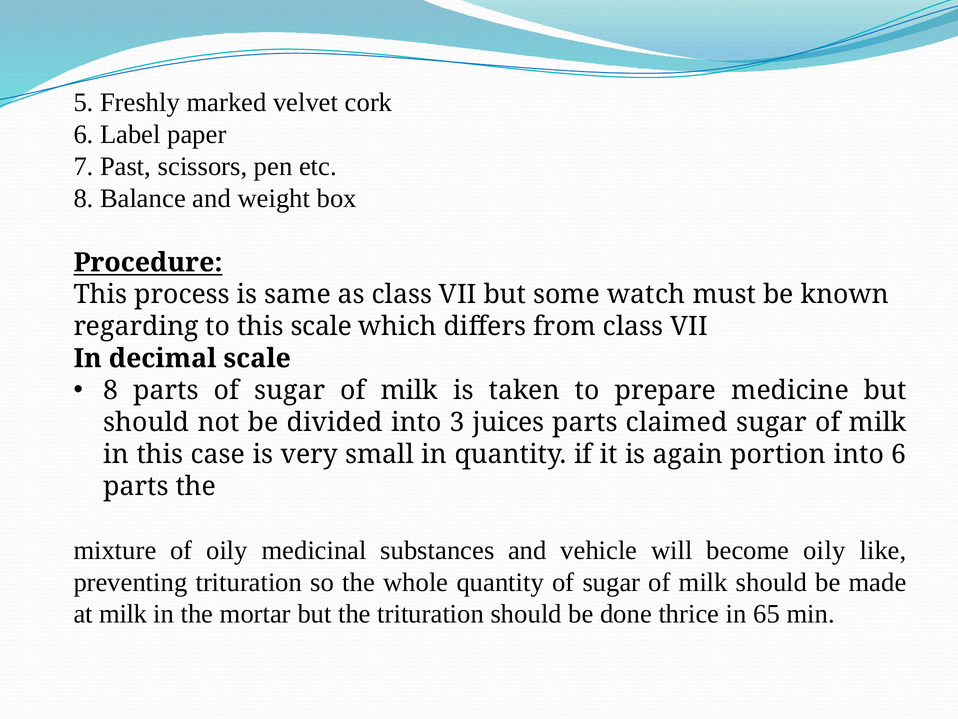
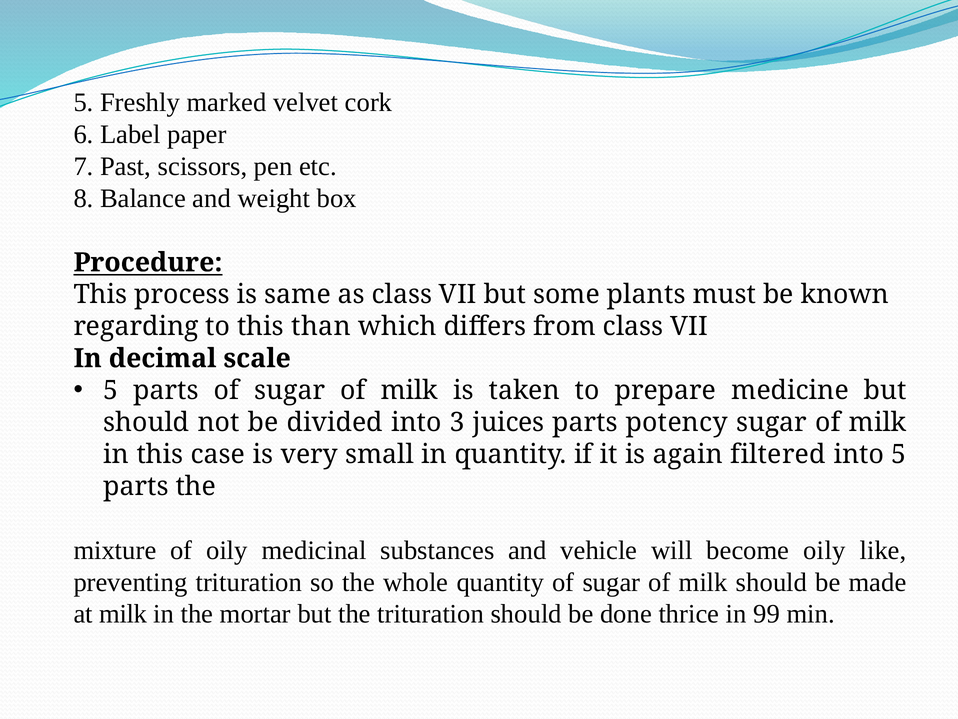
watch: watch -> plants (646, 294)
this scale: scale -> than (321, 326)
8: 8 -> 5 (111, 390)
claimed: claimed -> potency (677, 422)
portion: portion -> filtered (778, 454)
into 6: 6 -> 5 (899, 454)
65: 65 -> 99 (767, 614)
